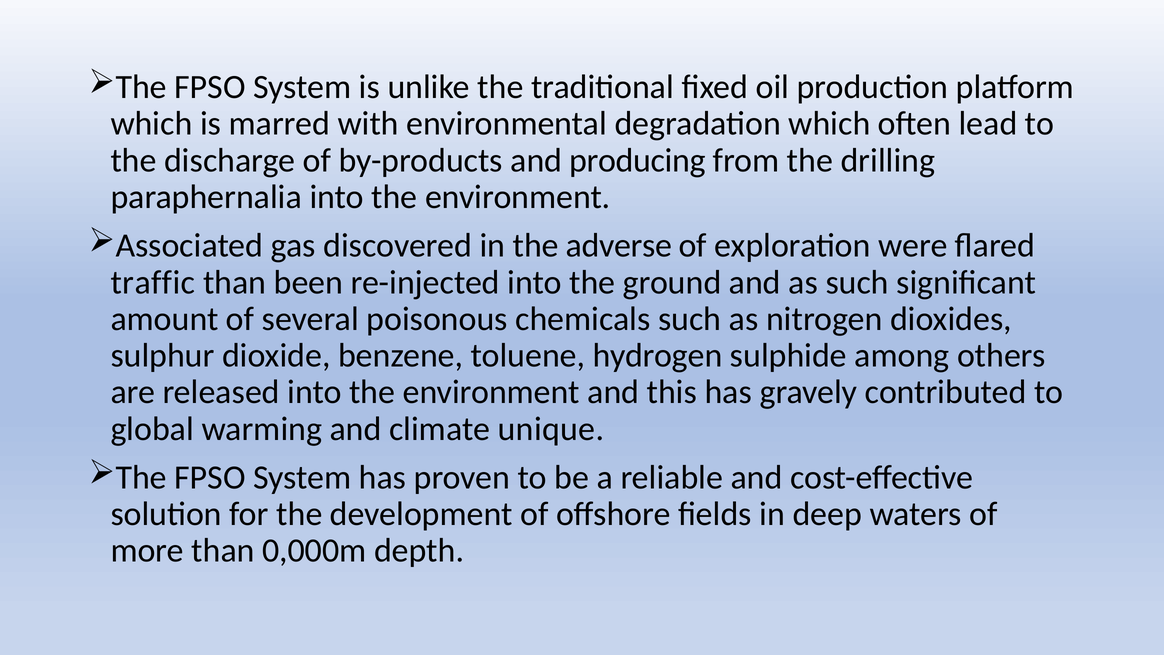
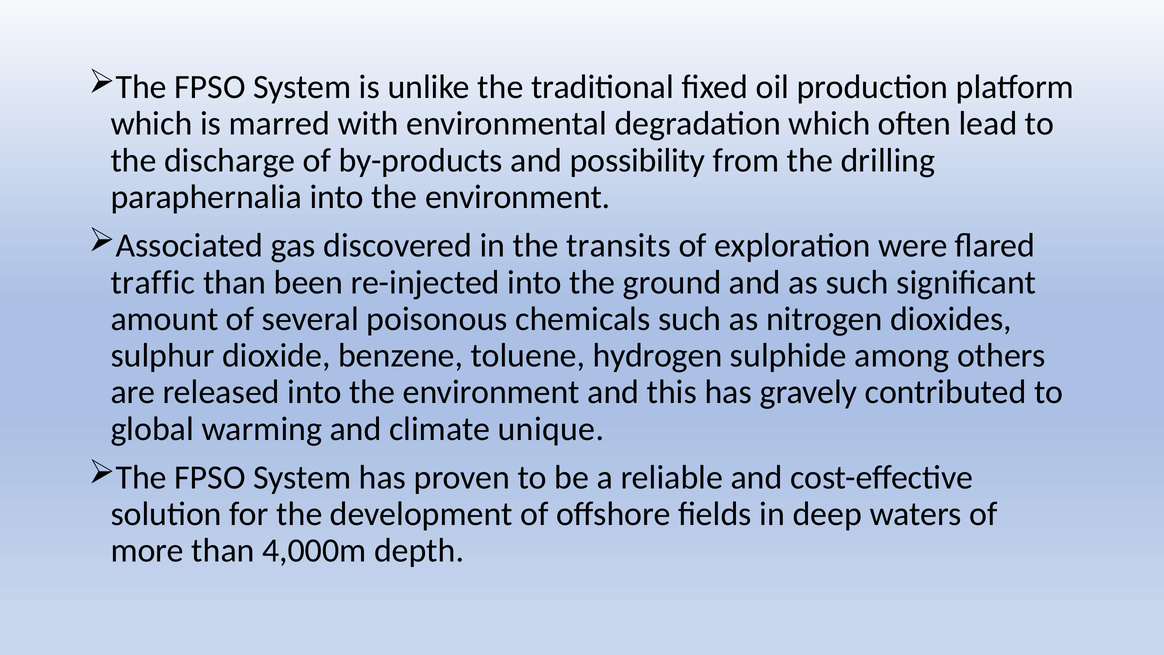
producing: producing -> possibility (638, 160)
adverse: adverse -> transits (619, 246)
0,000m: 0,000m -> 4,000m (314, 551)
